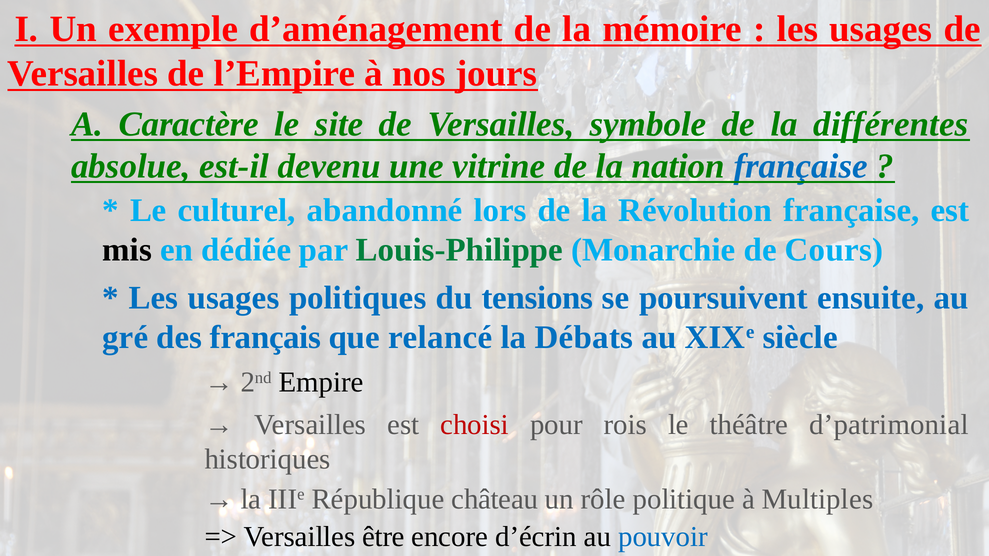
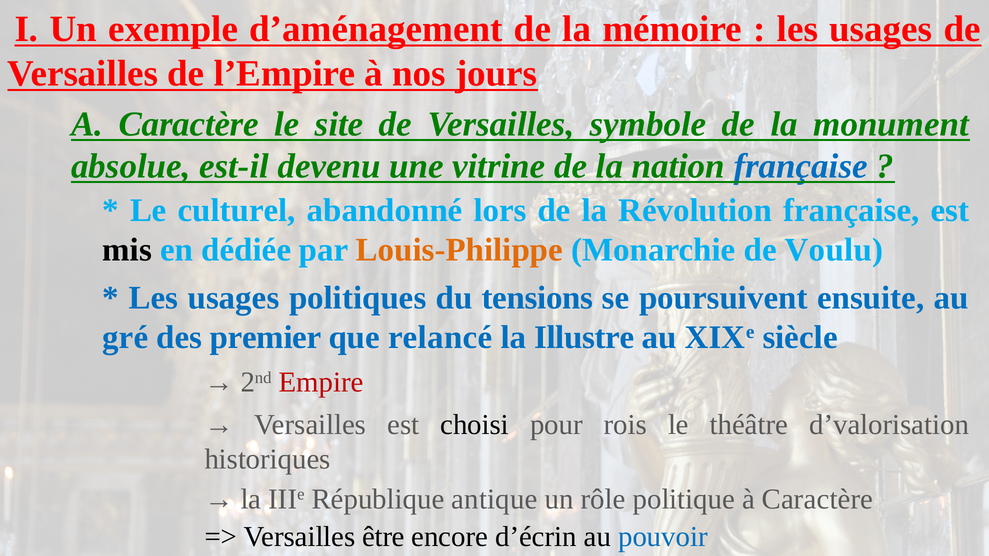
différentes: différentes -> monument (891, 124)
Louis-Philippe colour: green -> orange (459, 250)
Cours: Cours -> Voulu (834, 250)
français: français -> premier (266, 337)
Débats: Débats -> Illustre (584, 337)
Empire colour: black -> red (321, 382)
choisi colour: red -> black (475, 425)
d’patrimonial: d’patrimonial -> d’valorisation (889, 425)
château: château -> antique (495, 499)
à Multiples: Multiples -> Caractère (817, 499)
